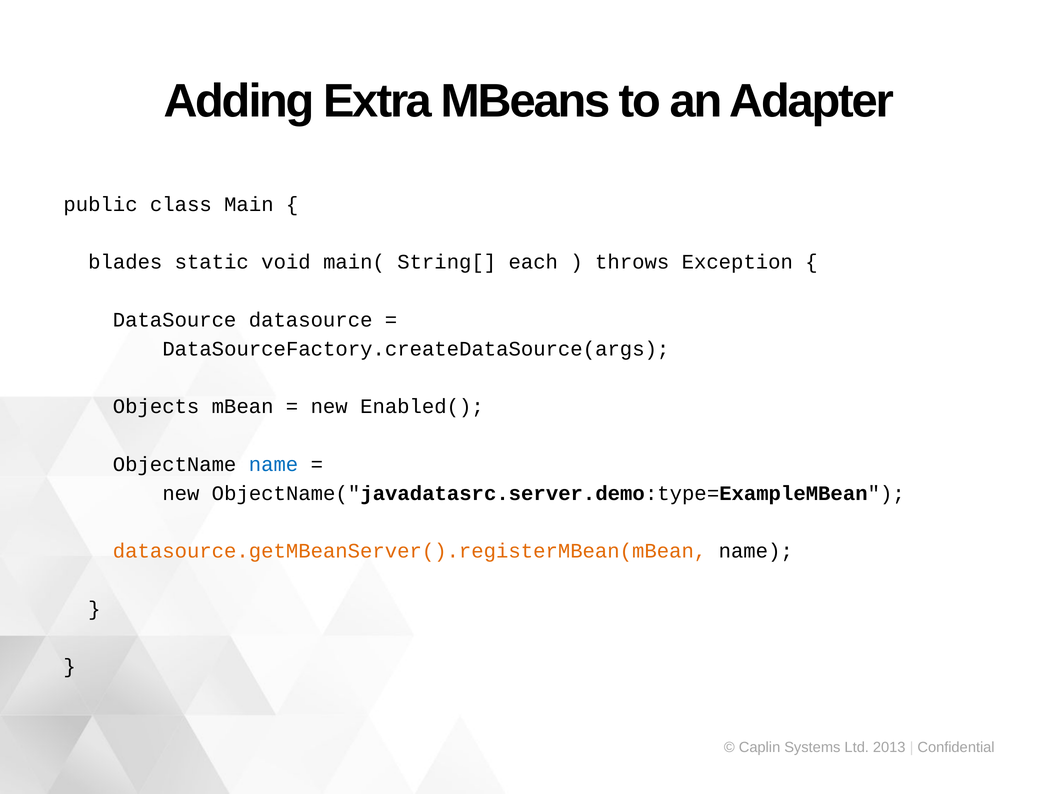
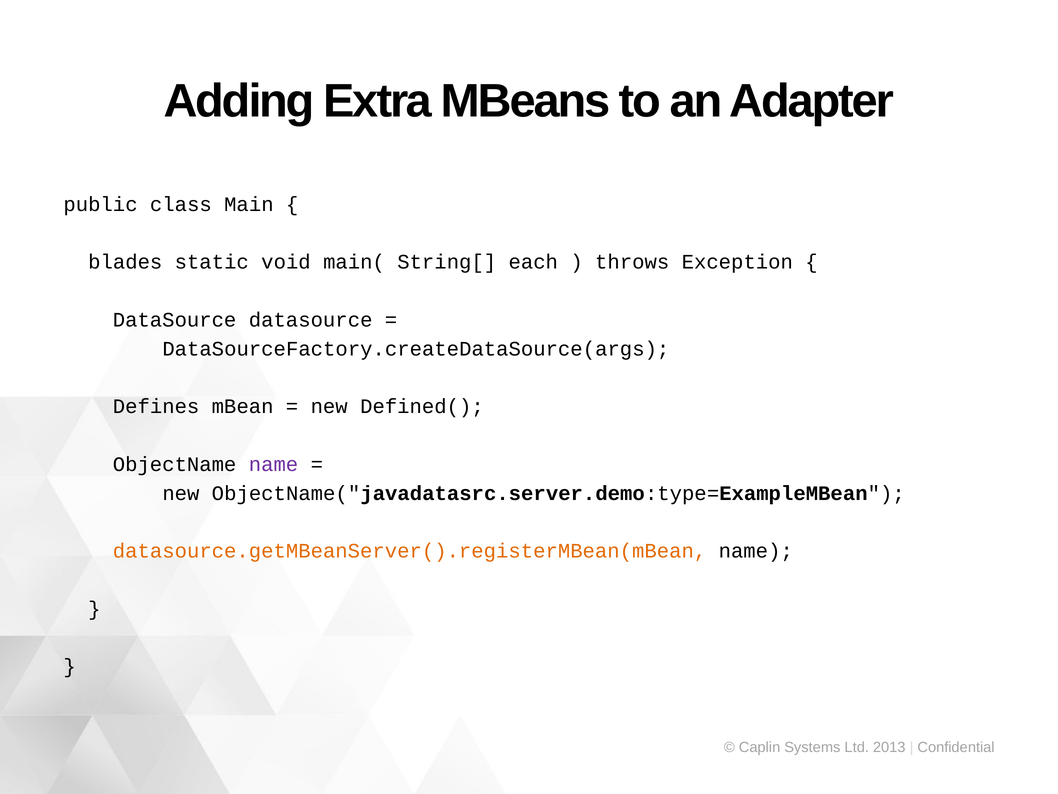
Objects: Objects -> Defines (156, 406)
Enabled(: Enabled( -> Defined( (422, 406)
name colour: blue -> purple (274, 464)
